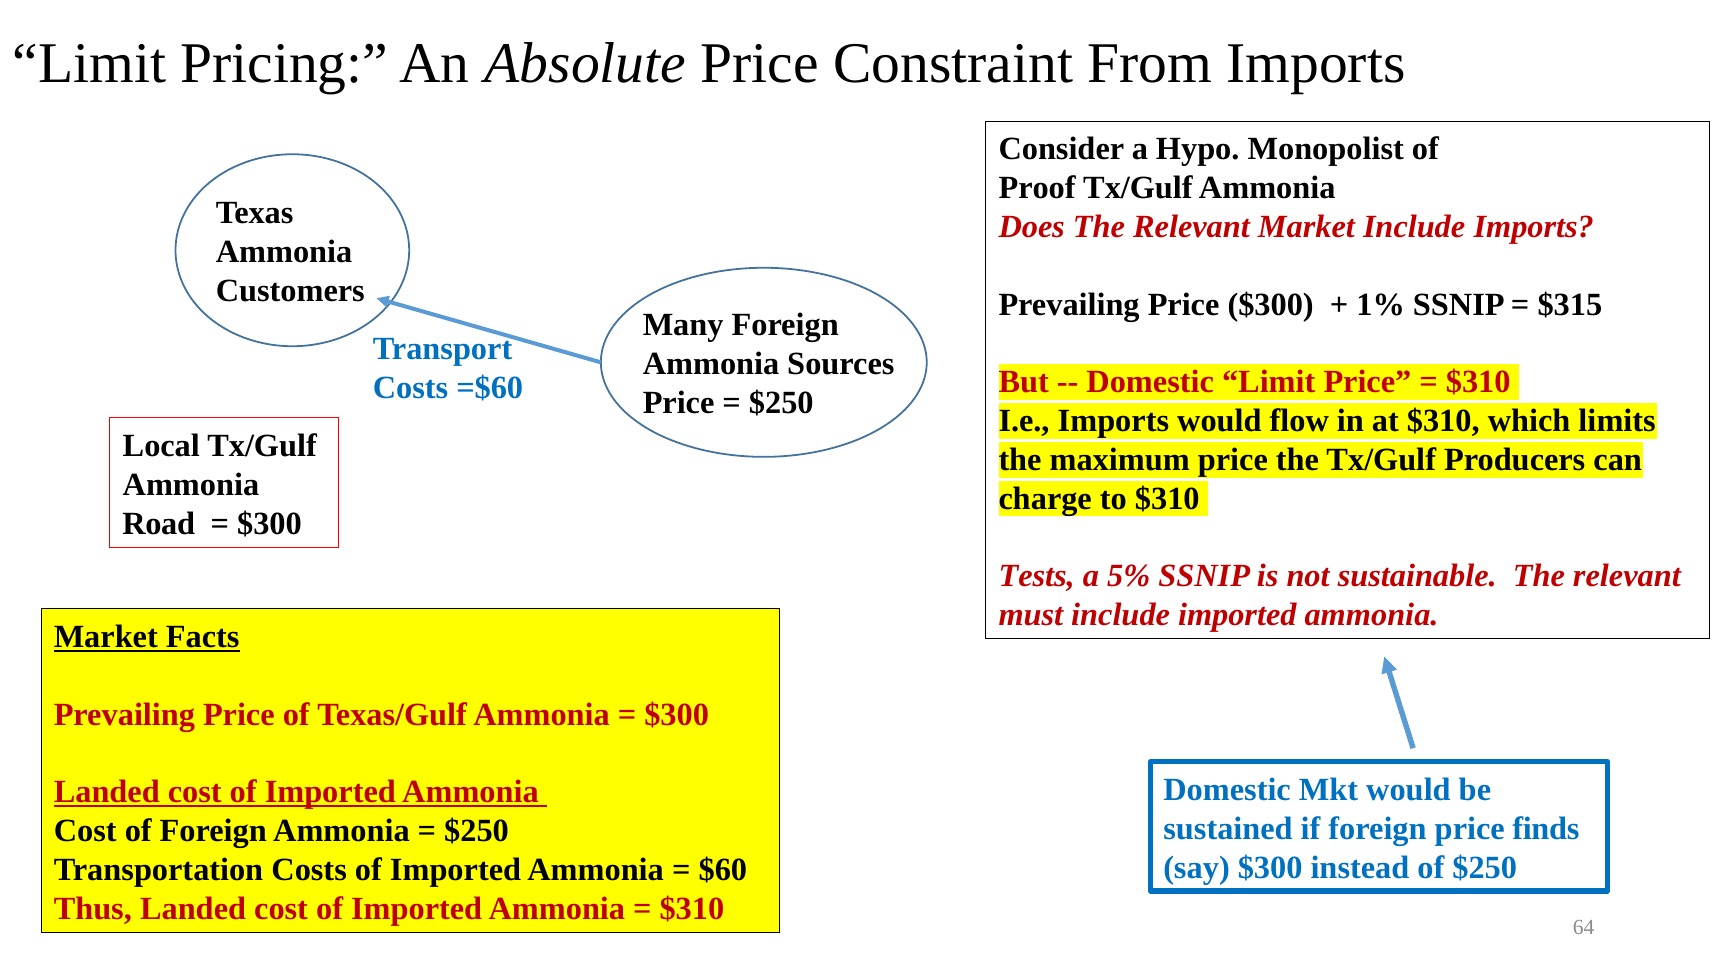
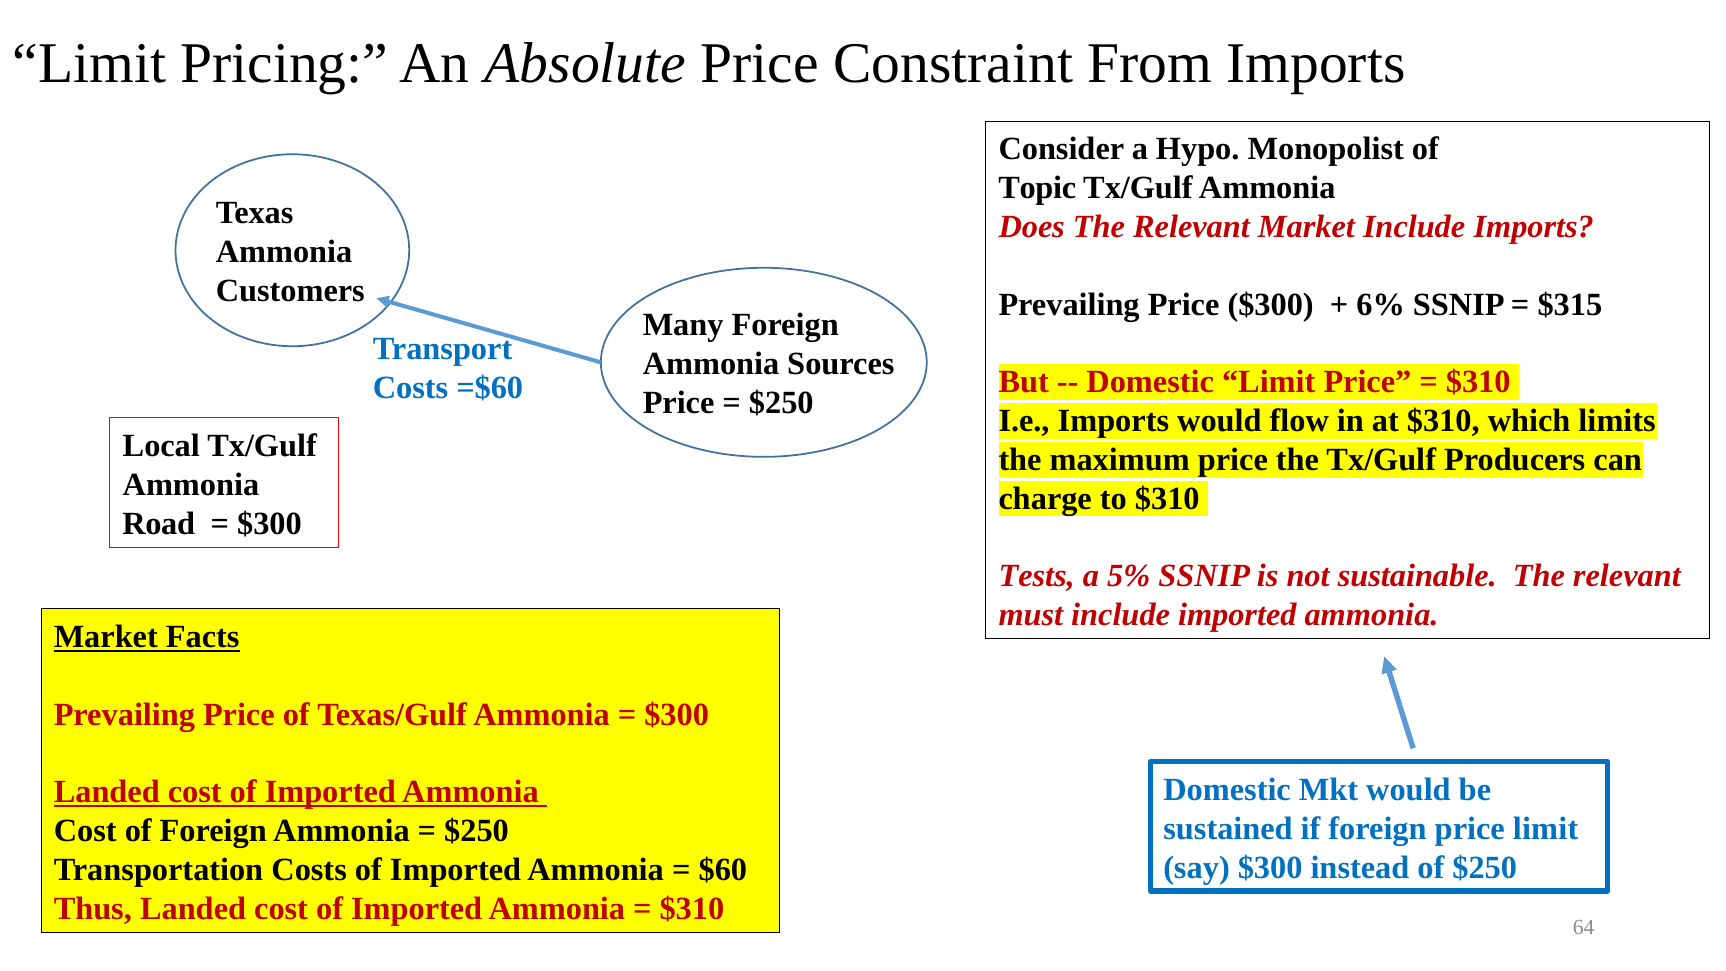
Proof: Proof -> Topic (1037, 188)
1%: 1% -> 6% (1381, 304)
price finds: finds -> limit (1546, 828)
